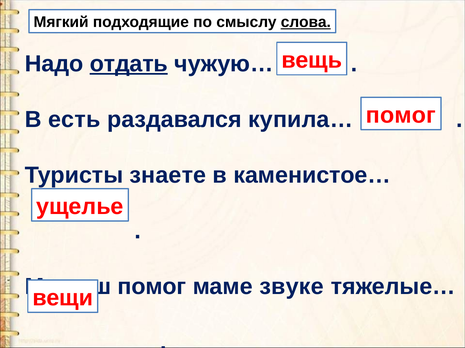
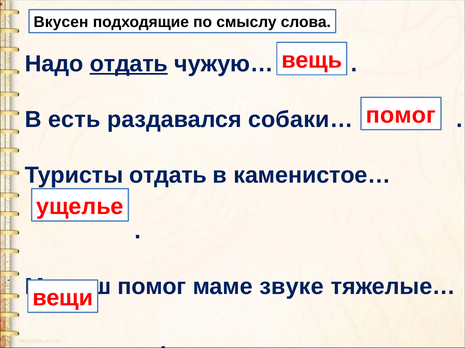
Мягкий: Мягкий -> Вкусен (61, 22)
слова underline: present -> none (306, 22)
купила…: купила… -> собаки… (301, 120)
Туристы знаете: знаете -> отдать (168, 176)
